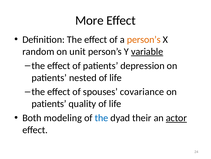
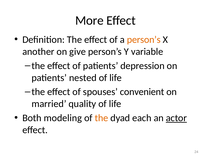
random: random -> another (38, 51)
unit: unit -> give (78, 51)
variable underline: present -> none (147, 51)
covariance: covariance -> convenient (142, 91)
patients: patients -> married (49, 103)
the colour: blue -> orange (101, 117)
their: their -> each (142, 117)
